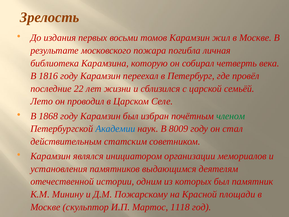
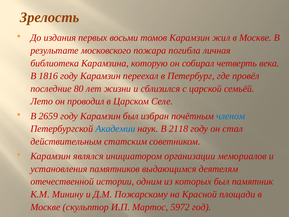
22: 22 -> 80 (79, 89)
1868: 1868 -> 2659 (48, 116)
членом colour: green -> blue (231, 116)
8009: 8009 -> 2118 (179, 129)
1118: 1118 -> 5972 (180, 207)
